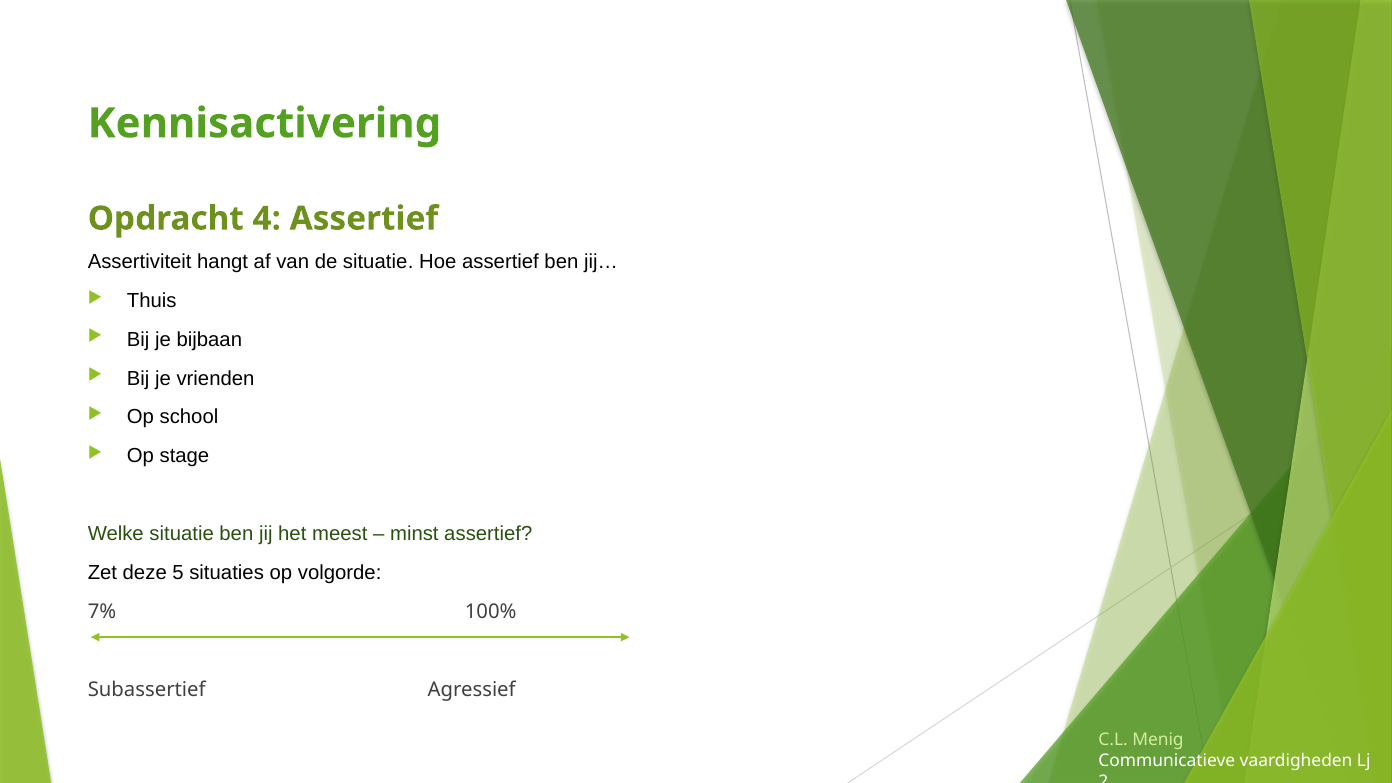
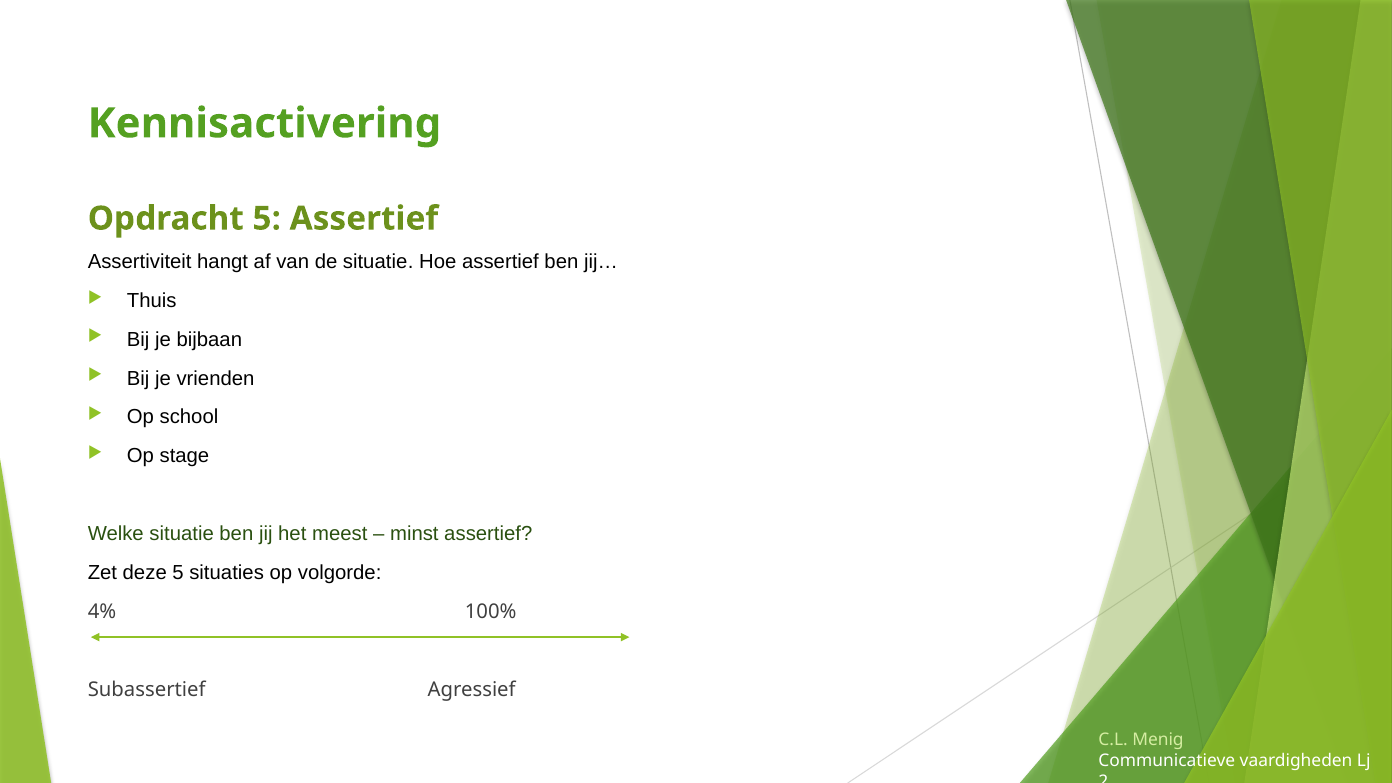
Opdracht 4: 4 -> 5 (267, 219)
7%: 7% -> 4% (102, 612)
